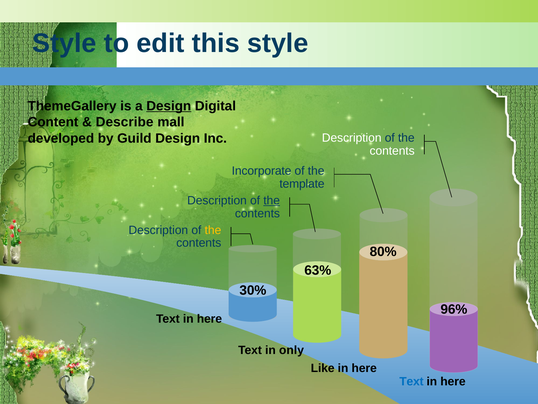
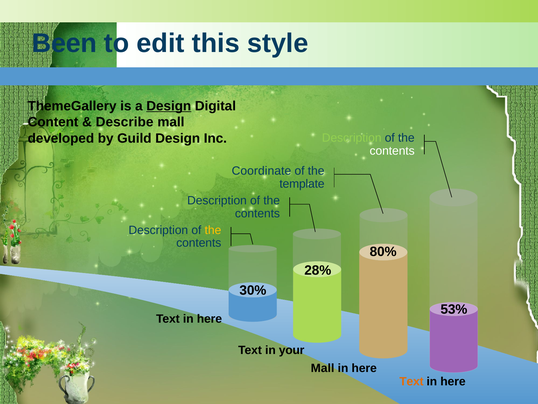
Style: Style -> Been (64, 43)
Description colour: white -> light green (352, 138)
Incorporate: Incorporate -> Coordinate (261, 171)
the underline: present -> none (272, 200)
63%: 63% -> 28% (318, 270)
96%: 96% -> 53% (454, 309)
only: only -> your (292, 350)
Like: Like -> Mall (323, 368)
Text colour: blue -> orange (412, 381)
